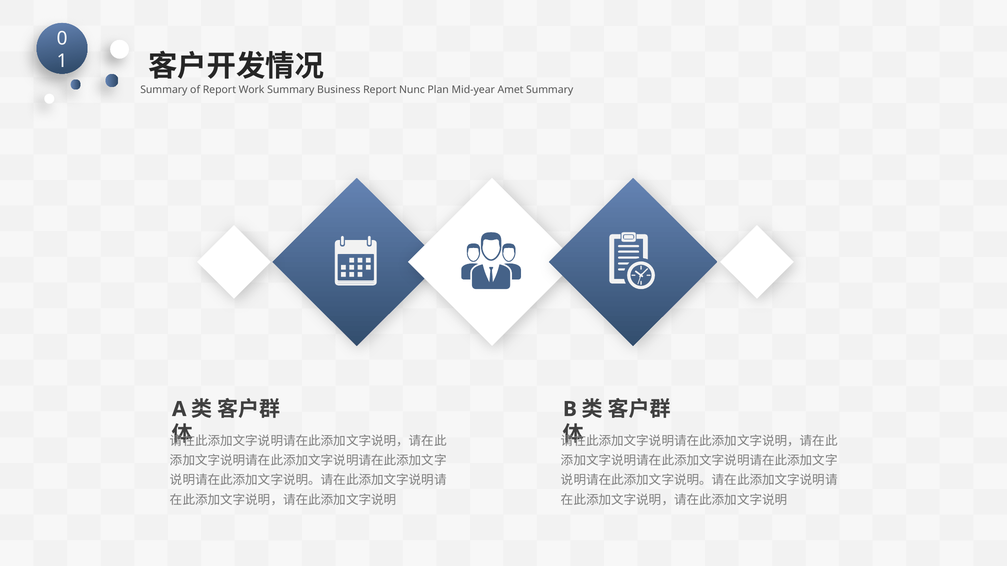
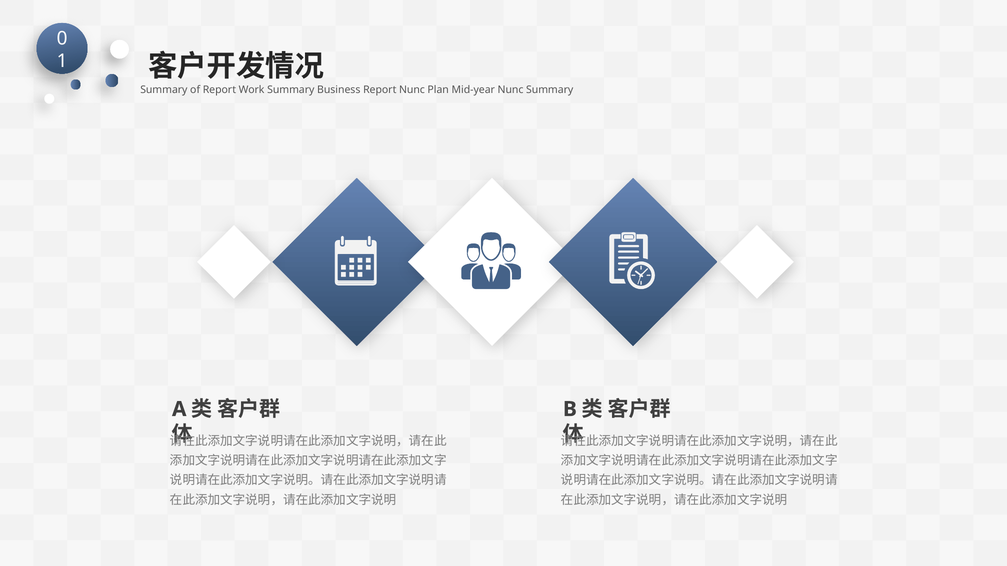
Mid-year Amet: Amet -> Nunc (511, 90)
